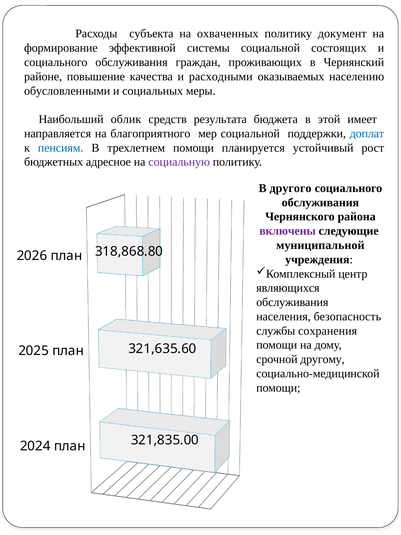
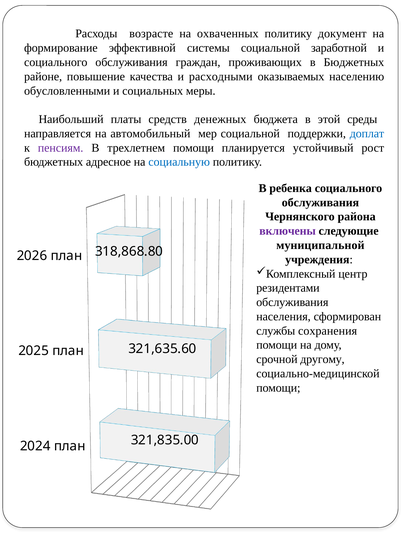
субъекта: субъекта -> возрасте (151, 34)
состоящих: состоящих -> заработной (339, 48)
в Чернянский: Чернянский -> Бюджетных (354, 62)
облик: облик -> платы (126, 119)
результата: результата -> денежных (220, 119)
имеет: имеет -> среды (362, 119)
благоприятного: благоприятного -> автомобильный (150, 133)
пенсиям colour: blue -> purple (61, 148)
социальную colour: purple -> blue (179, 162)
другого: другого -> ребенка (291, 188)
являющихся: являющихся -> резидентами (288, 288)
безопасность: безопасность -> сформирован (347, 316)
